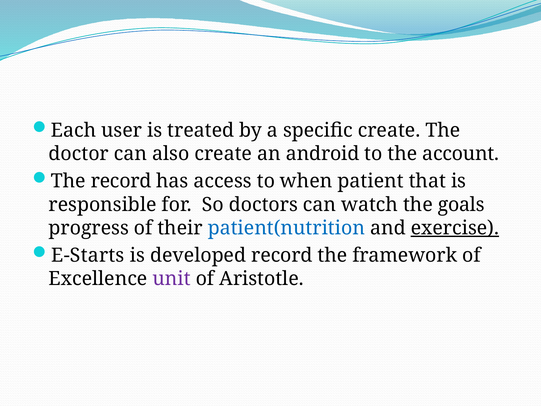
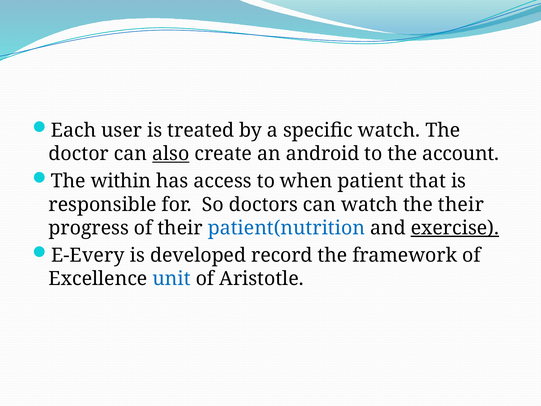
specific create: create -> watch (389, 130)
also underline: none -> present (171, 154)
The record: record -> within (121, 181)
the goals: goals -> their (461, 204)
E-Starts: E-Starts -> E-Every (88, 255)
unit colour: purple -> blue (172, 279)
